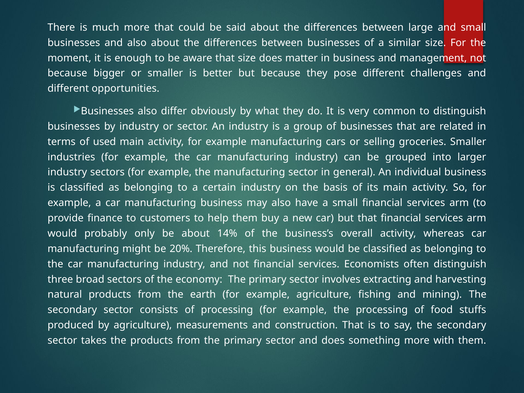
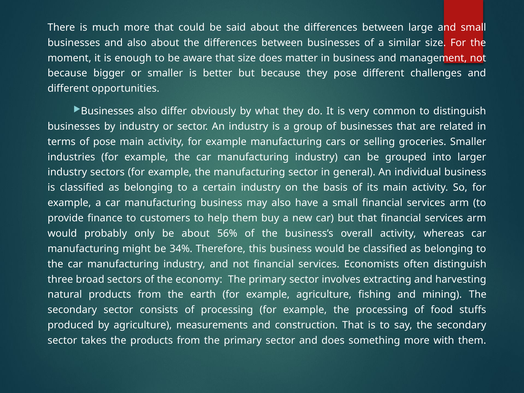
of used: used -> pose (104, 142)
14%: 14% -> 56% (227, 233)
20%: 20% -> 34% (181, 249)
